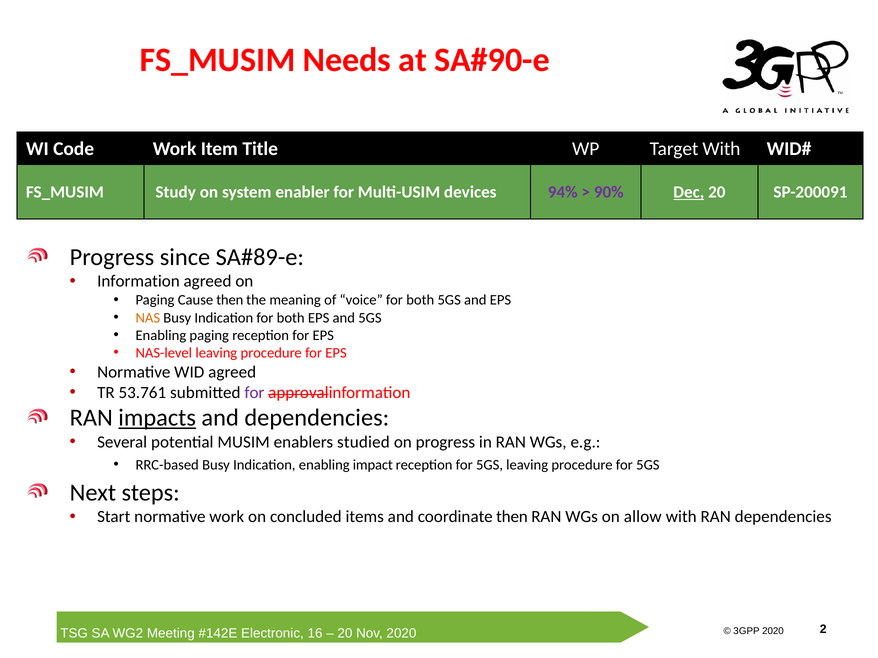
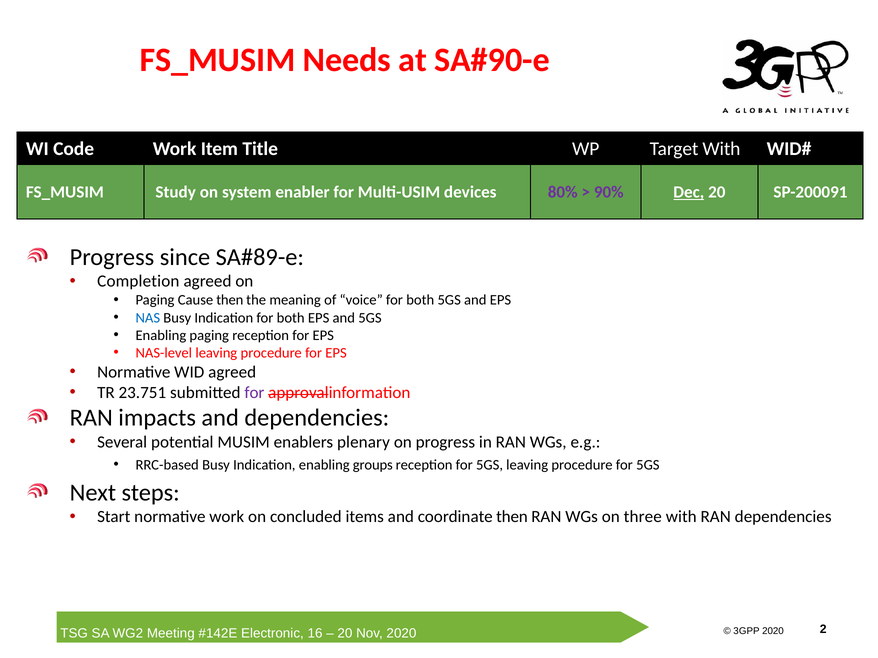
94%: 94% -> 80% (563, 192)
Information: Information -> Completion (138, 282)
NAS colour: orange -> blue (148, 318)
53.761: 53.761 -> 23.751 (142, 393)
impacts underline: present -> none (157, 418)
studied: studied -> plenary (363, 443)
impact: impact -> groups (373, 465)
allow: allow -> three (643, 517)
